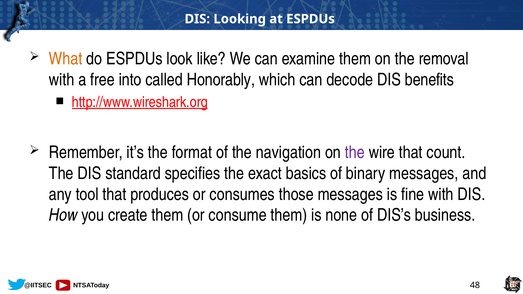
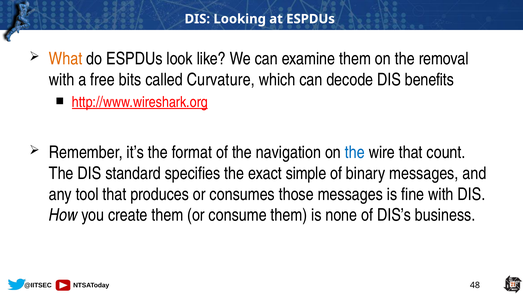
into: into -> bits (130, 80)
Honorably: Honorably -> Curvature (221, 80)
the colour: purple -> blue (355, 153)
basics: basics -> simple (306, 173)
